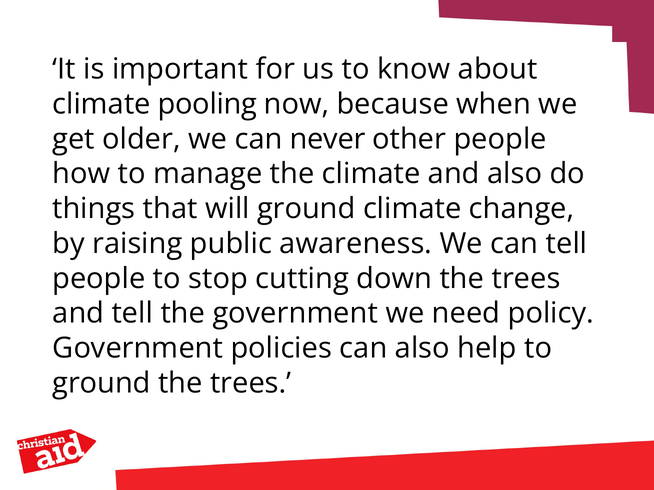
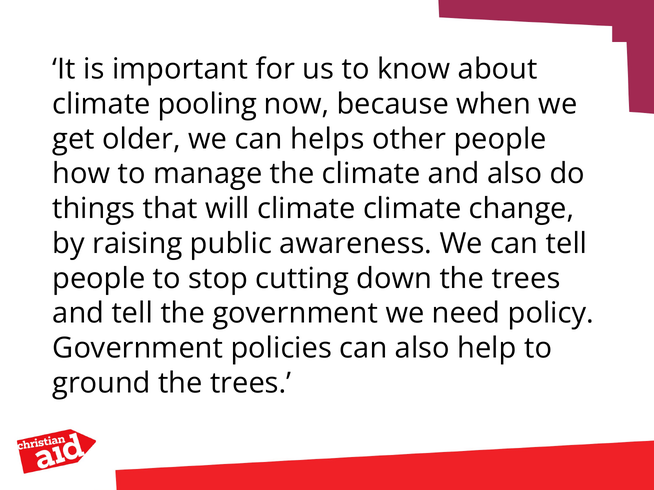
never: never -> helps (327, 139)
will ground: ground -> climate (306, 209)
